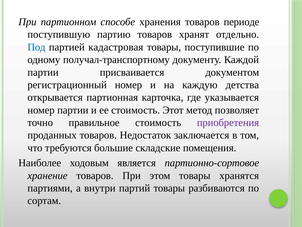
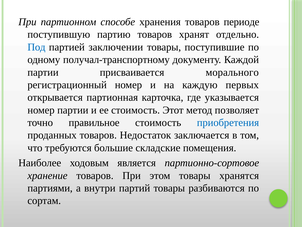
кадастровая: кадастровая -> заключении (116, 47)
документом: документом -> морального (232, 72)
детства: детства -> первых (242, 85)
приобретения colour: purple -> blue (228, 122)
